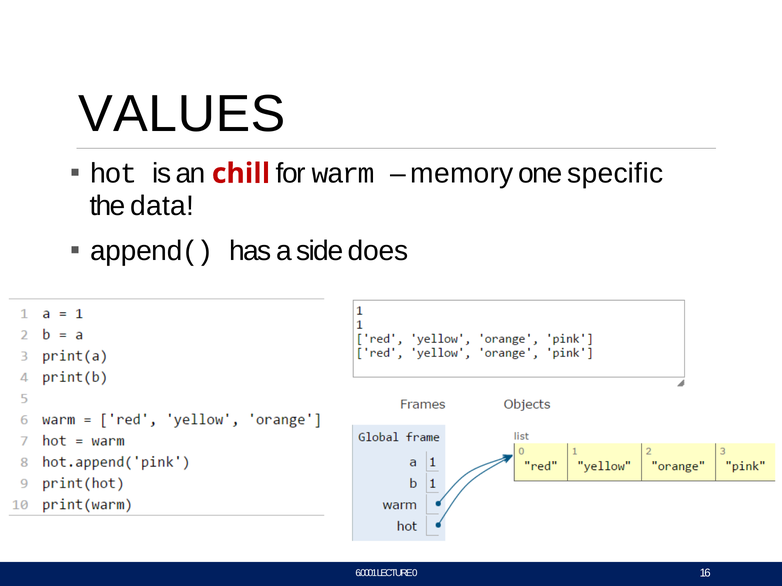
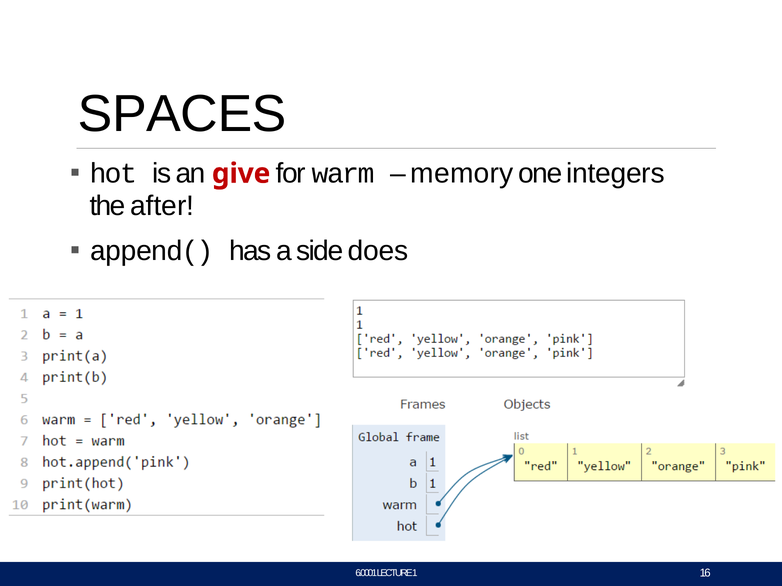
VALUES: VALUES -> SPACES (182, 114)
chill: chill -> give (241, 174)
specific: specific -> integers (615, 174)
data: data -> after (162, 206)
0: 0 -> 1 (415, 573)
